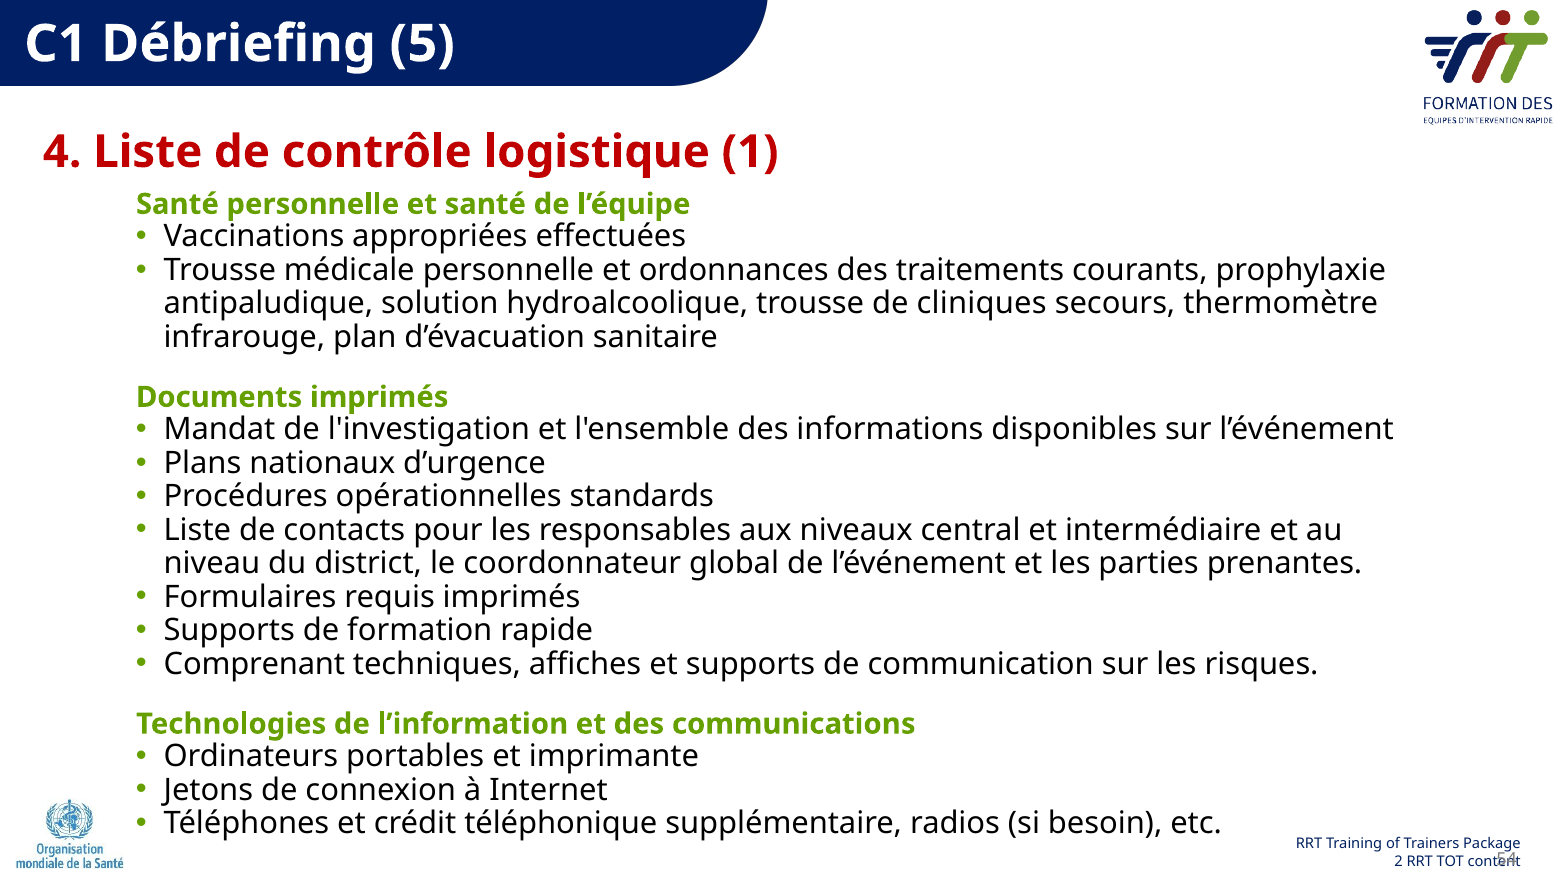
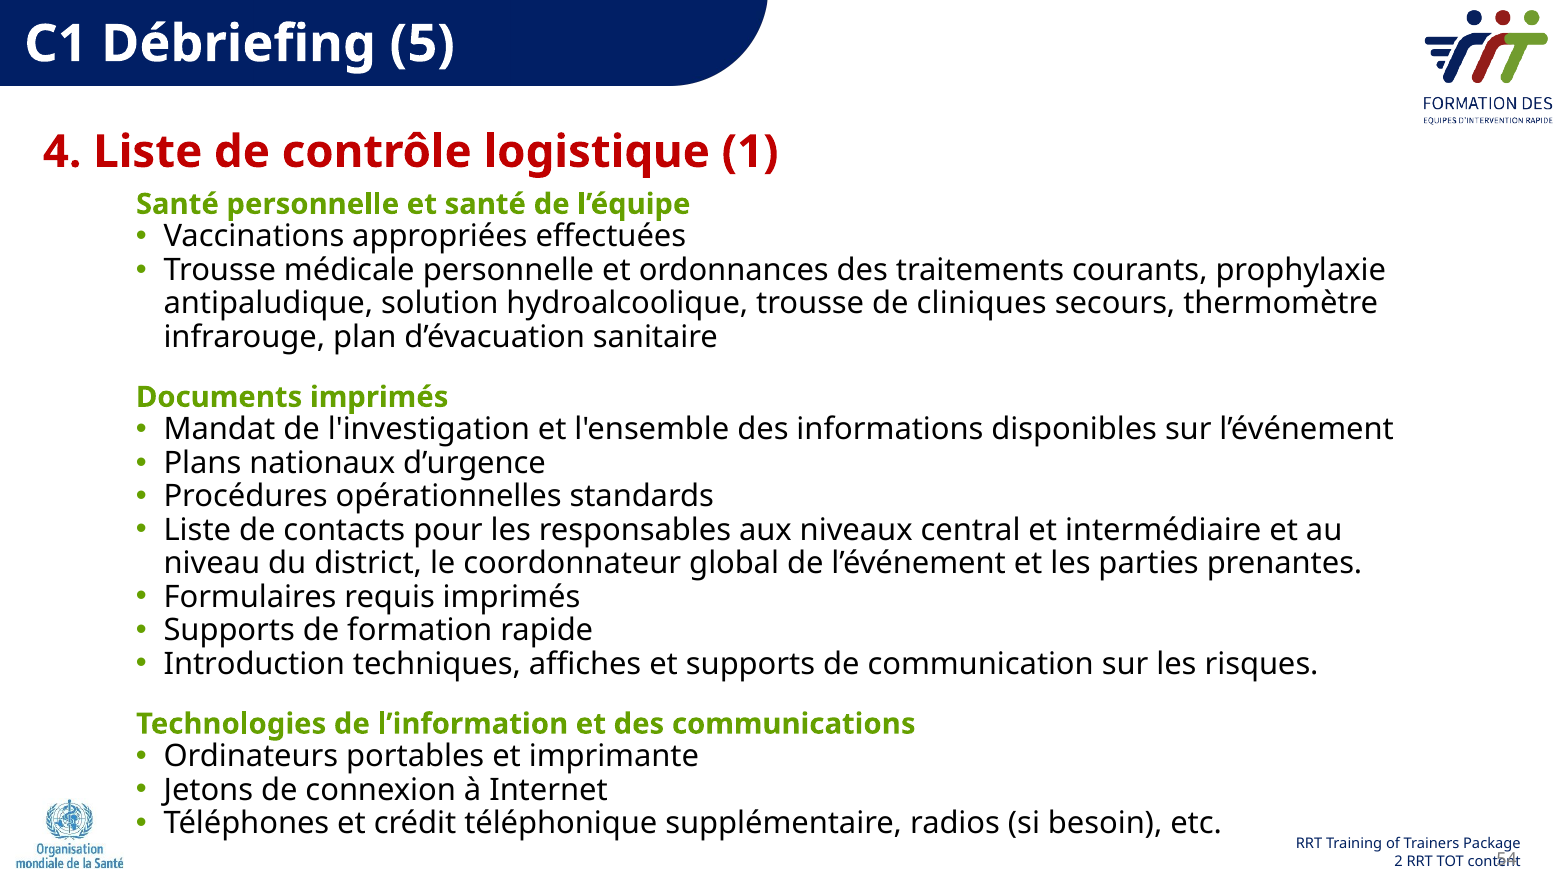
Comprenant: Comprenant -> Introduction (254, 664)
